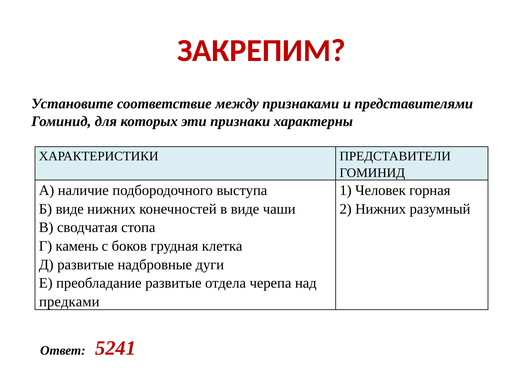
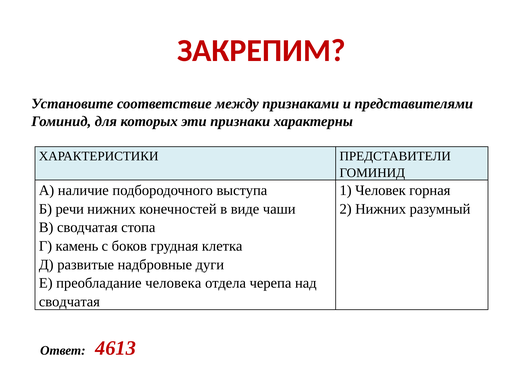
Б виде: виде -> речи (70, 209)
преобладание развитые: развитые -> человека (173, 283)
предками: предками -> сводчатая (69, 302)
5241: 5241 -> 4613 (116, 348)
